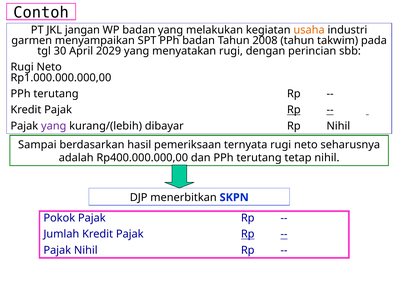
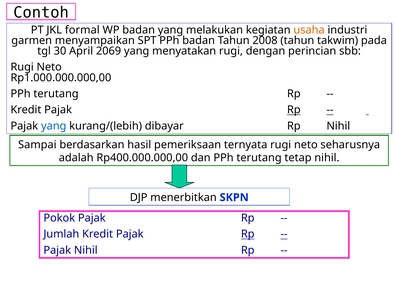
jangan: jangan -> formal (82, 30)
2029: 2029 -> 2069 (109, 51)
yang colour: purple -> blue (54, 126)
